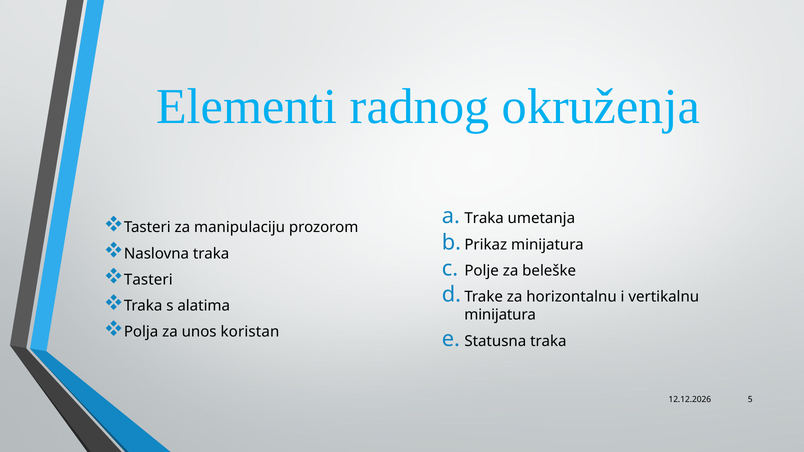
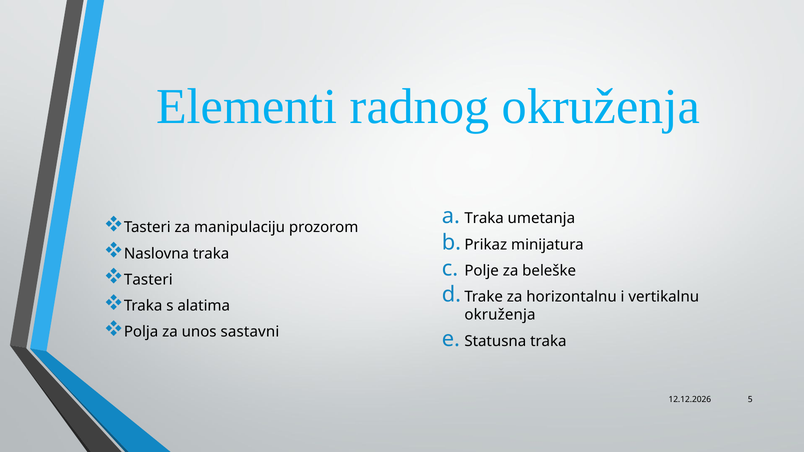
minijatura: minijatura -> okruženja (500, 315)
koristan: koristan -> sastavni (250, 332)
